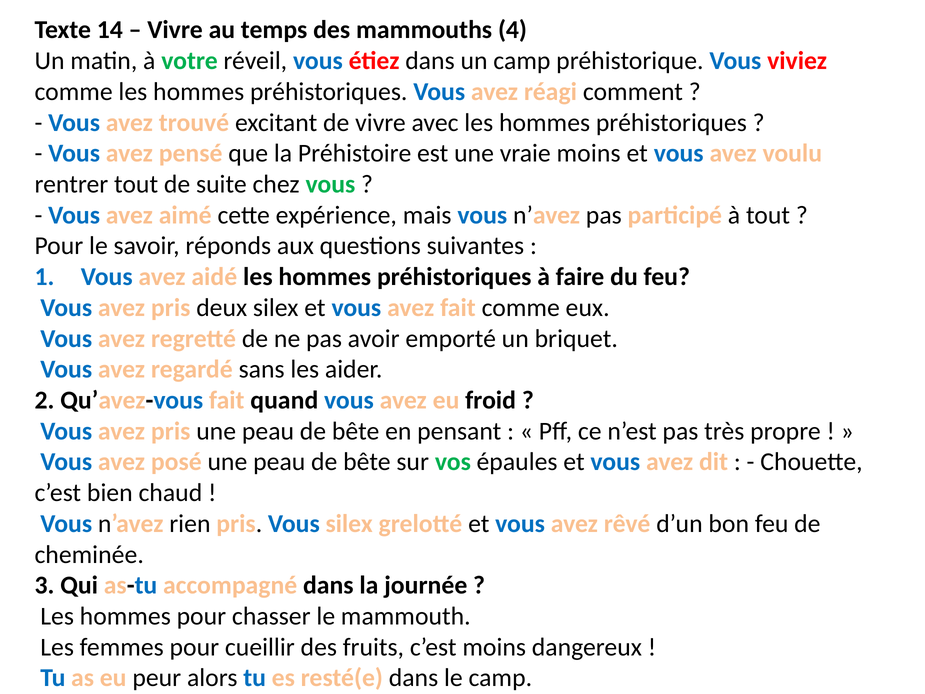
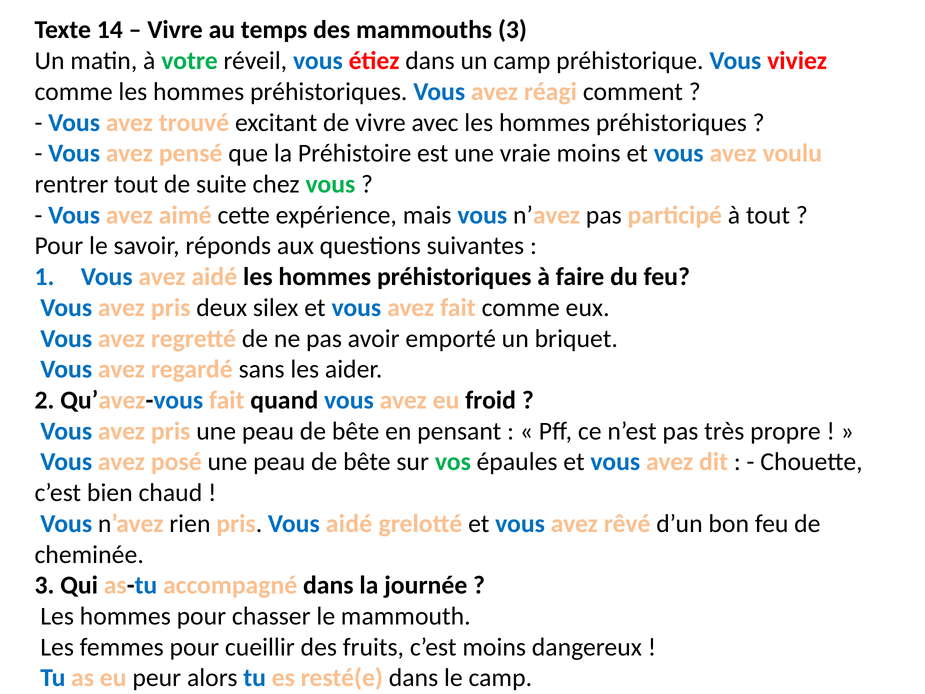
mammouths 4: 4 -> 3 (512, 30)
Vous silex: silex -> aidé (349, 523)
